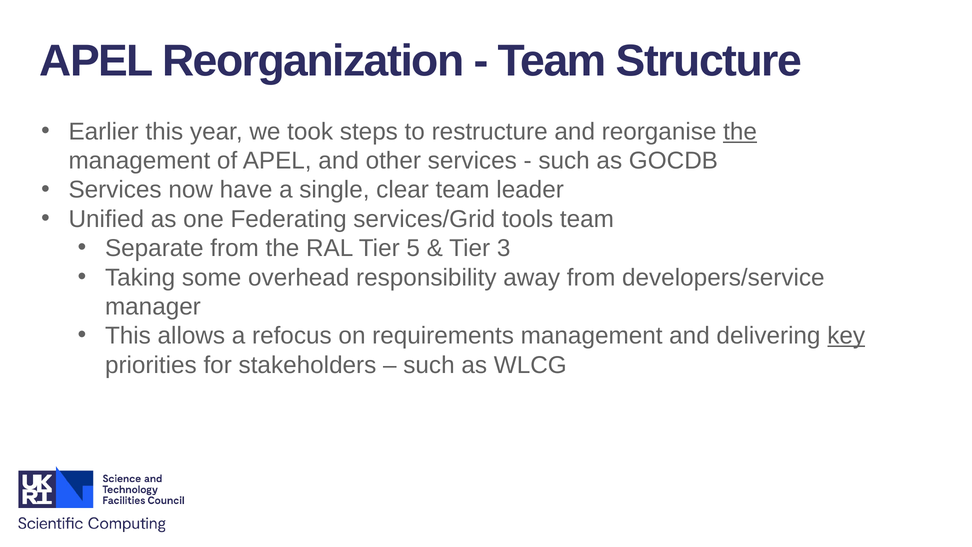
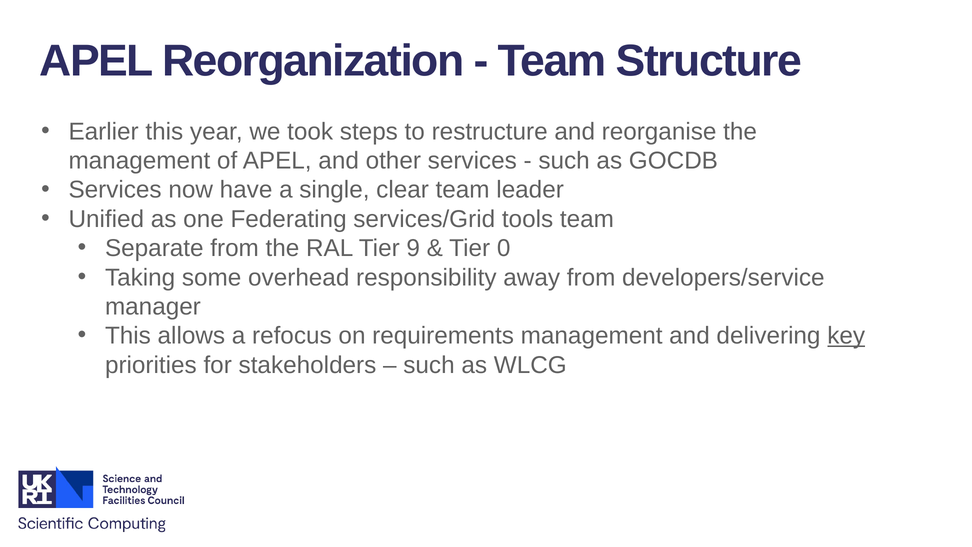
the underline: present -> none (740, 132)
5: 5 -> 9 (413, 248)
3: 3 -> 0 (504, 248)
